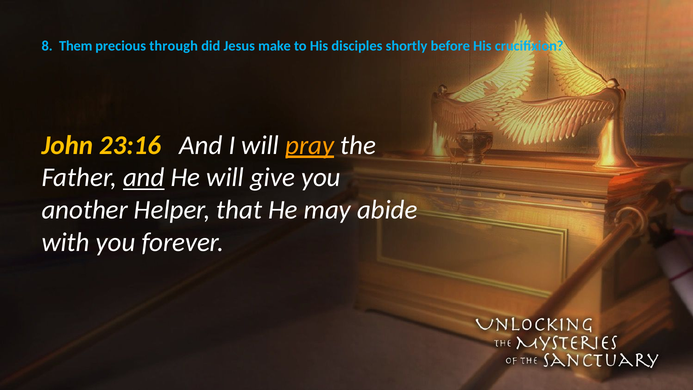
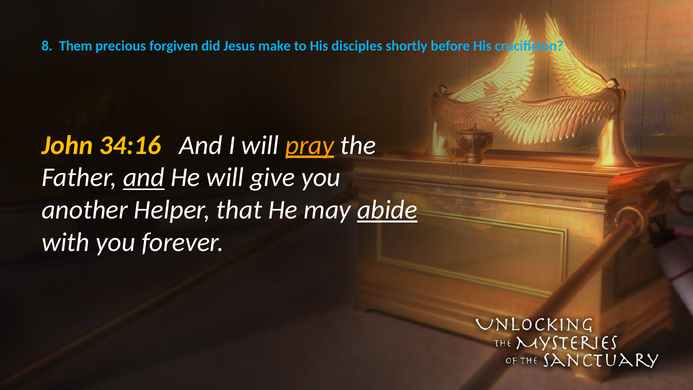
through: through -> forgiven (174, 46)
23:16: 23:16 -> 34:16 (130, 145)
abide underline: none -> present (387, 210)
